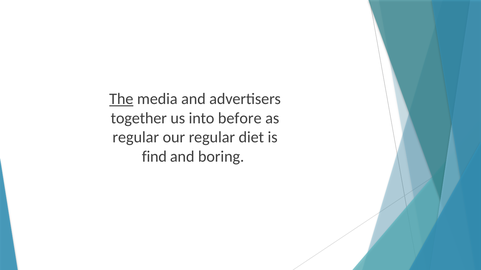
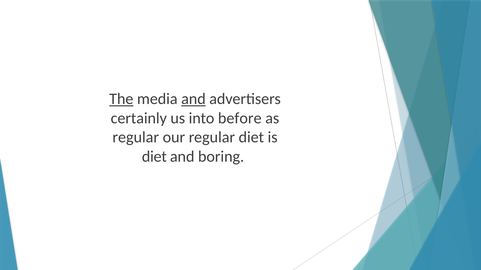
and underline: none -> present (193, 99)
together: together -> certainly (139, 118)
find: find -> diet (154, 157)
